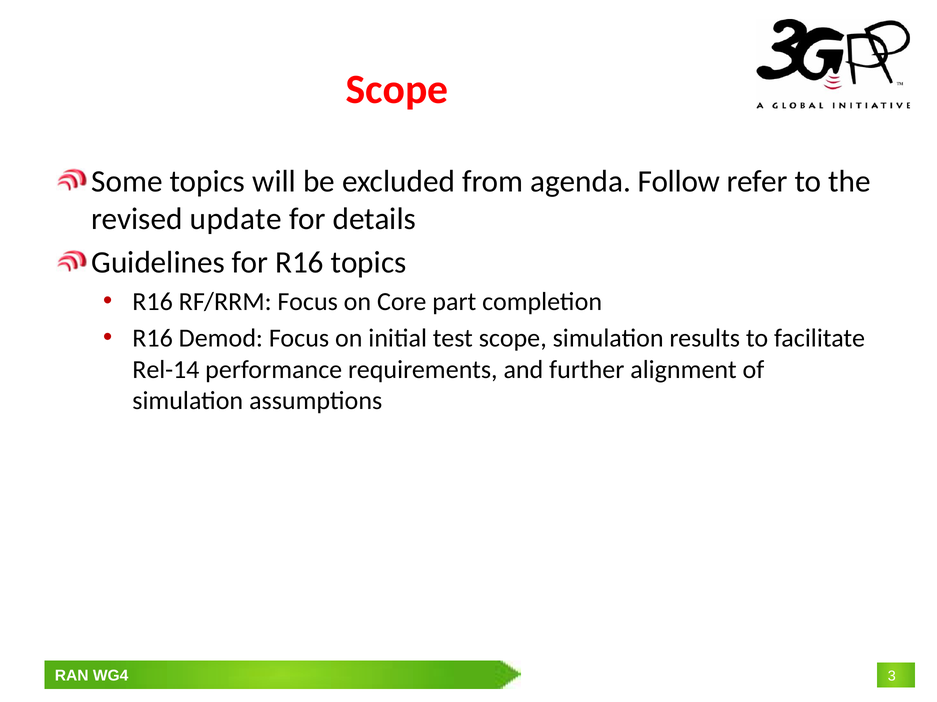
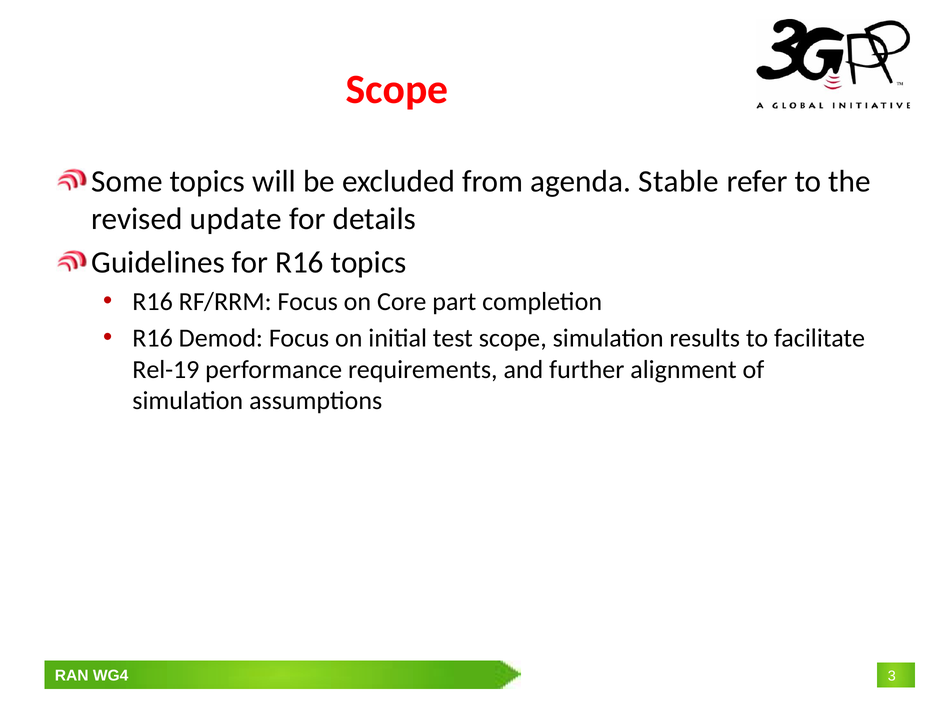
Follow: Follow -> Stable (679, 182)
Rel-14: Rel-14 -> Rel-19 (166, 370)
